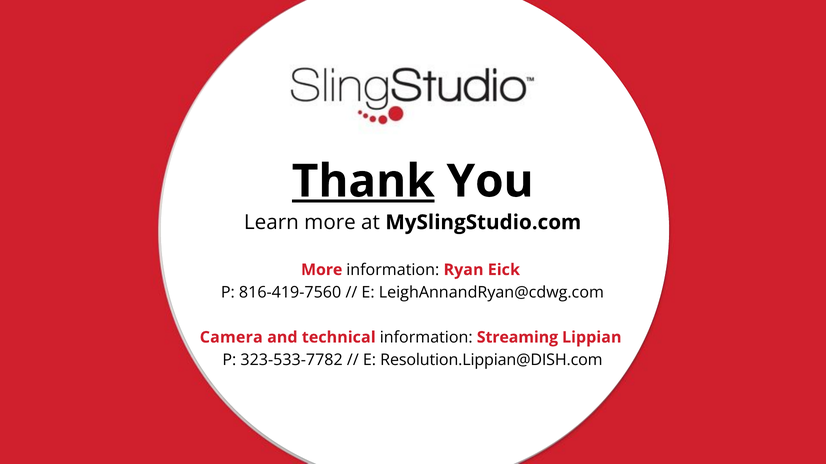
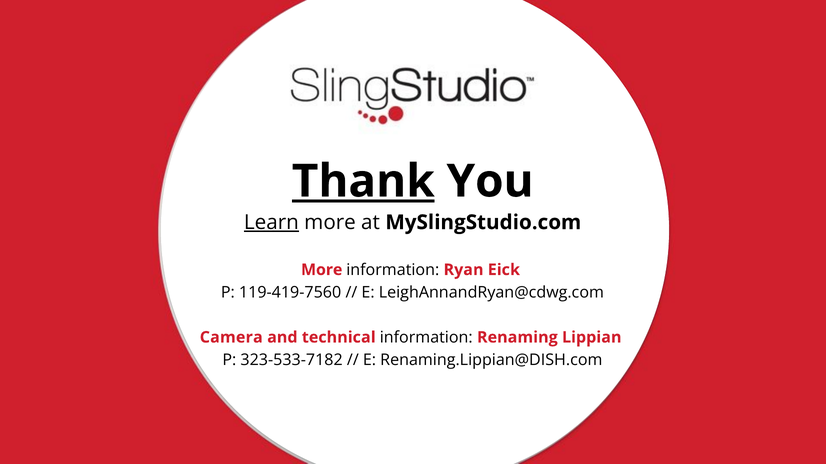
Learn underline: none -> present (271, 223)
816-419-7560: 816-419-7560 -> 119-419-7560 (290, 293)
Streaming: Streaming -> Renaming (517, 338)
323-533-7782: 323-533-7782 -> 323-533-7182 (292, 360)
Resolution.Lippian@DISH.com: Resolution.Lippian@DISH.com -> Renaming.Lippian@DISH.com (491, 360)
